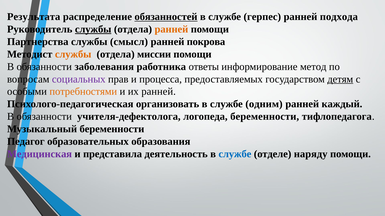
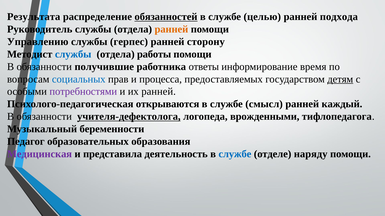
герпес: герпес -> целью (262, 17)
службы underline: present -> none (93, 29)
Партнерства: Партнерства -> Управлению (38, 42)
смысл: смысл -> герпес (129, 42)
покрова: покрова -> сторону (206, 42)
службы colour: orange -> blue (73, 54)
миссии: миссии -> работы (154, 54)
заболевания: заболевания -> получившие (104, 67)
метод: метод -> время (313, 67)
социальных colour: purple -> blue (79, 79)
потребностями colour: orange -> purple (83, 92)
организовать: организовать -> открываются (168, 104)
одним: одним -> смысл (264, 104)
учителя-дефектолога underline: none -> present (129, 117)
логопеда беременности: беременности -> врожденными (265, 117)
